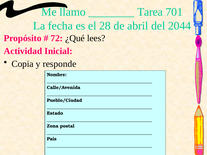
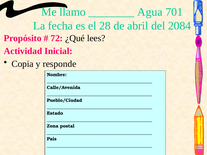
Tarea: Tarea -> Agua (150, 12)
2044: 2044 -> 2084 (180, 26)
